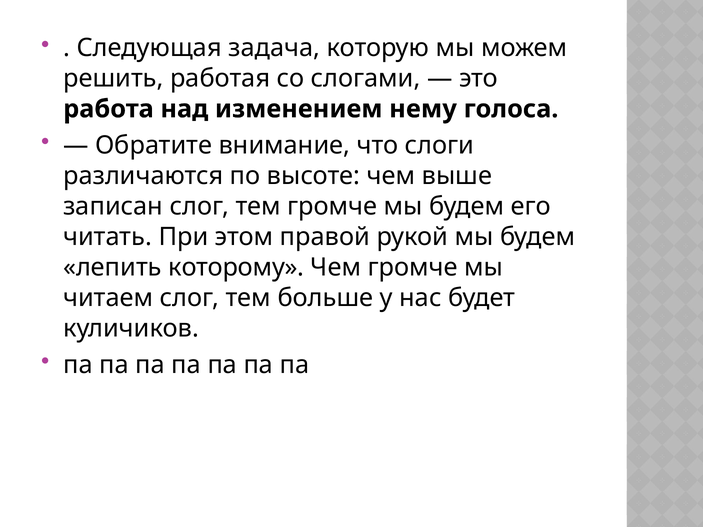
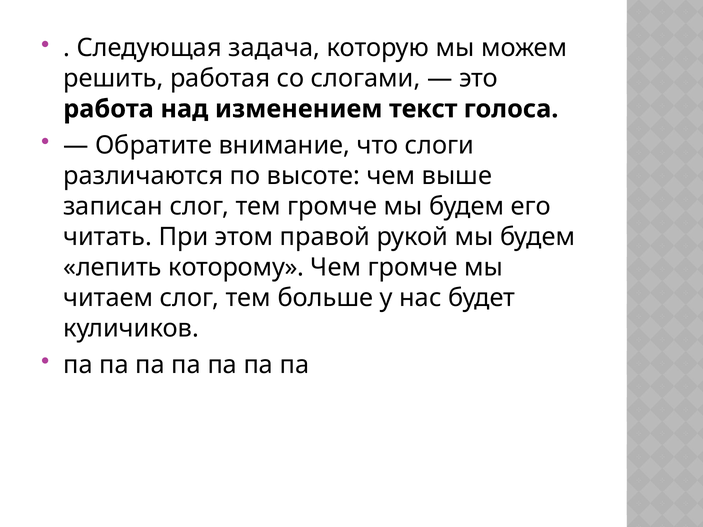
нему: нему -> текст (423, 109)
